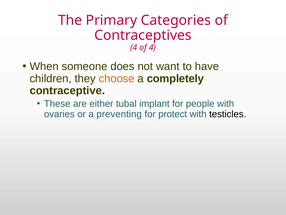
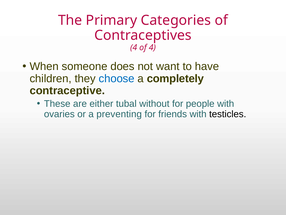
choose colour: orange -> blue (117, 78)
implant: implant -> without (154, 103)
protect: protect -> friends (173, 114)
